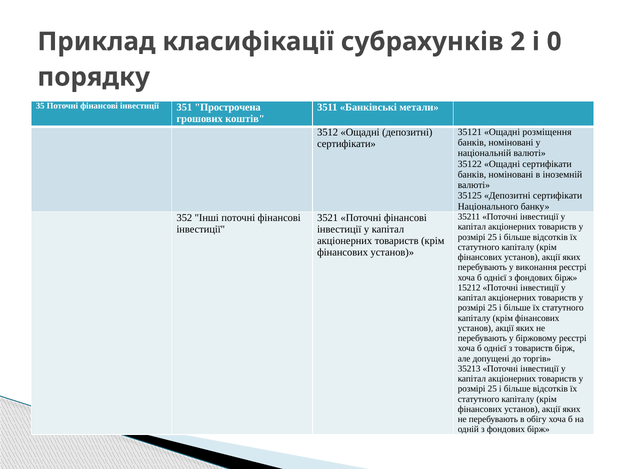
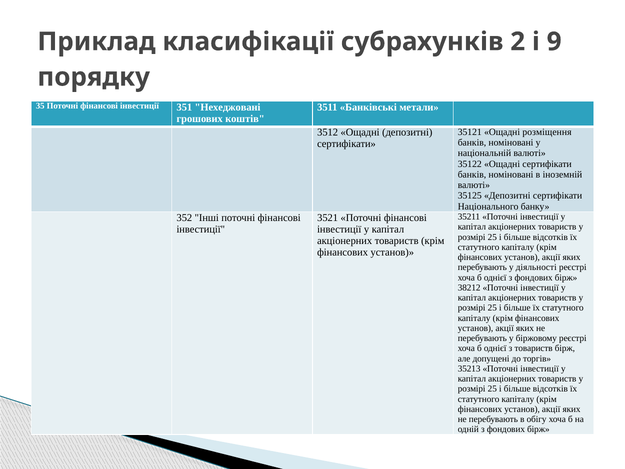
0: 0 -> 9 (554, 42)
Прострочена: Прострочена -> Нехеджовані (228, 107)
виконання: виконання -> діяльності (536, 267)
15212: 15212 -> 38212 (469, 288)
